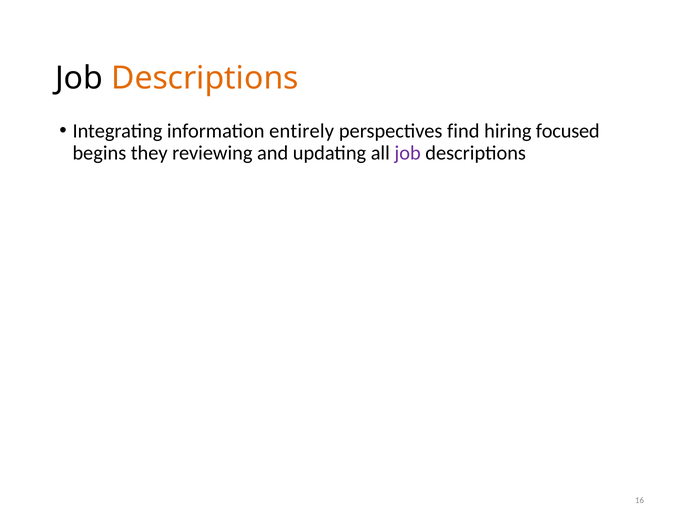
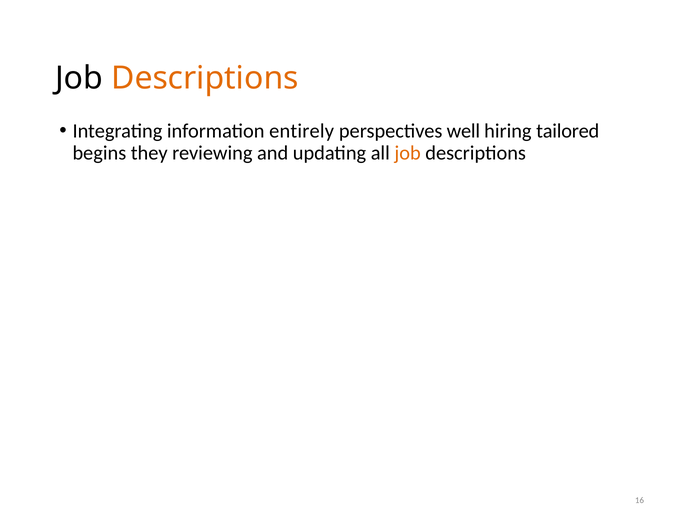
find: find -> well (463, 131)
focused: focused -> tailored (568, 131)
job colour: purple -> orange (408, 153)
